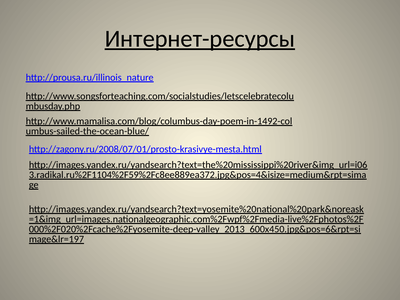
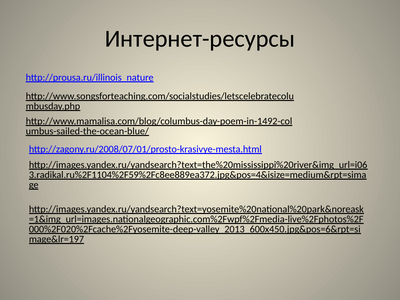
Интернет-ресурсы underline: present -> none (200, 39)
